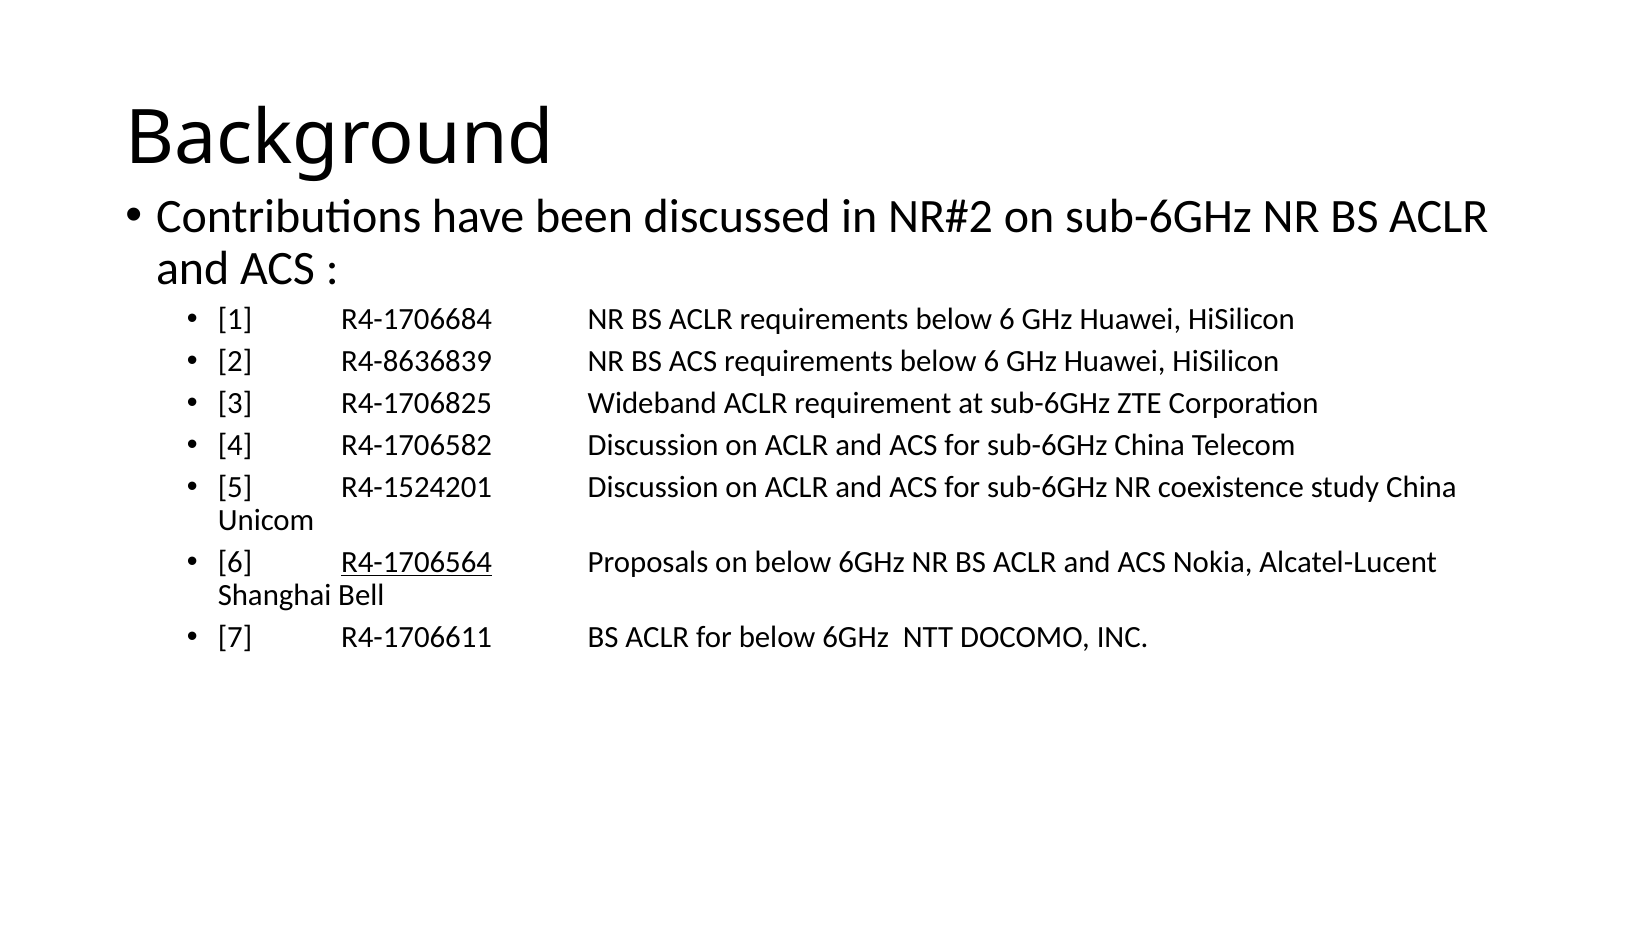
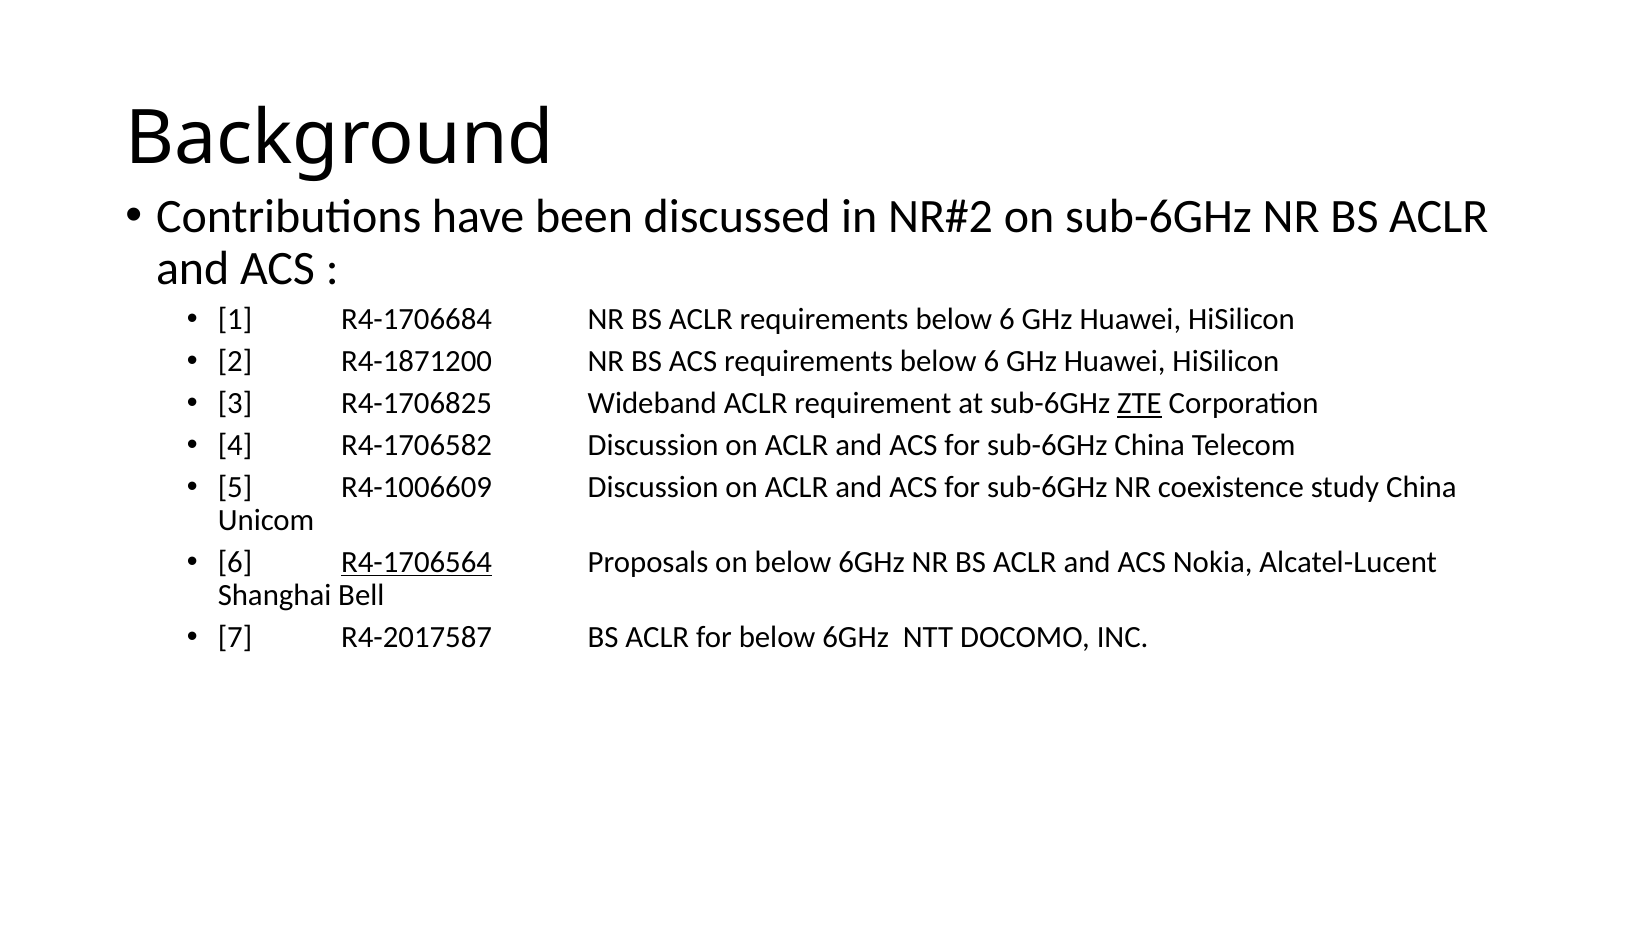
R4-8636839: R4-8636839 -> R4-1871200 (417, 361)
ZTE underline: none -> present (1139, 403)
R4-1524201: R4-1524201 -> R4-1006609 (417, 487)
R4-1706611: R4-1706611 -> R4-2017587 (417, 637)
